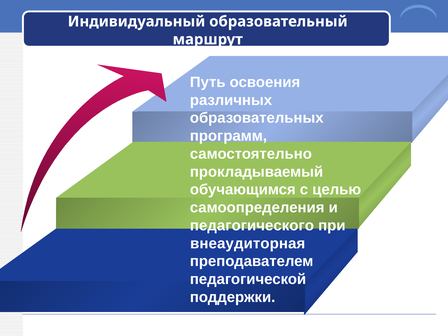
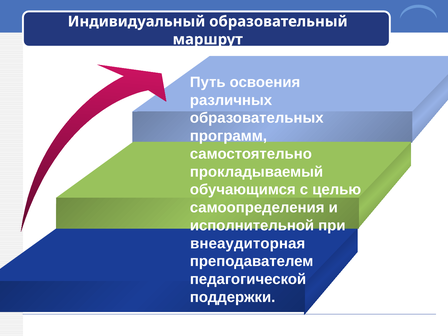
педагогического: педагогического -> исполнительной (252, 226)
